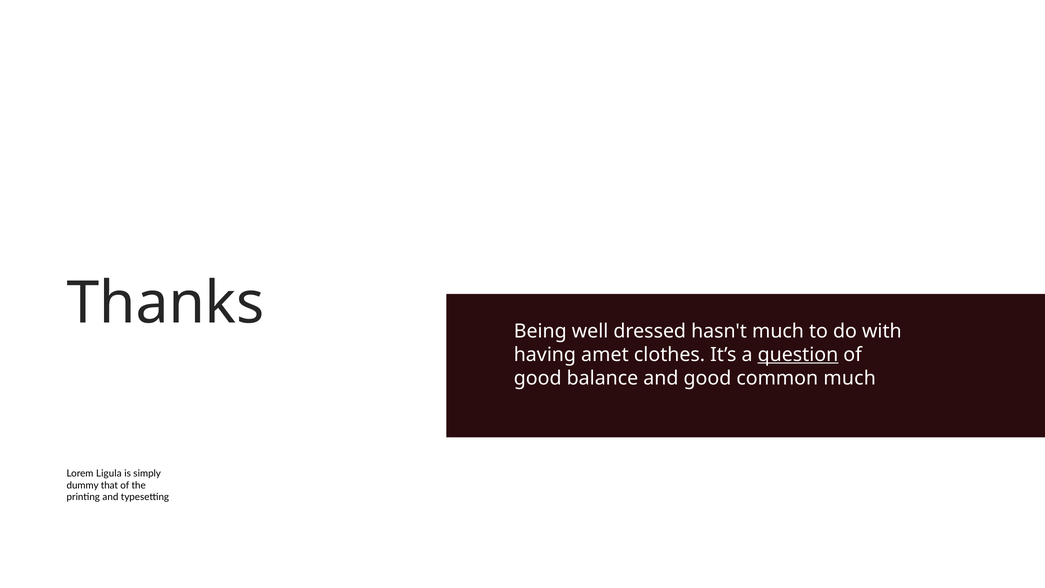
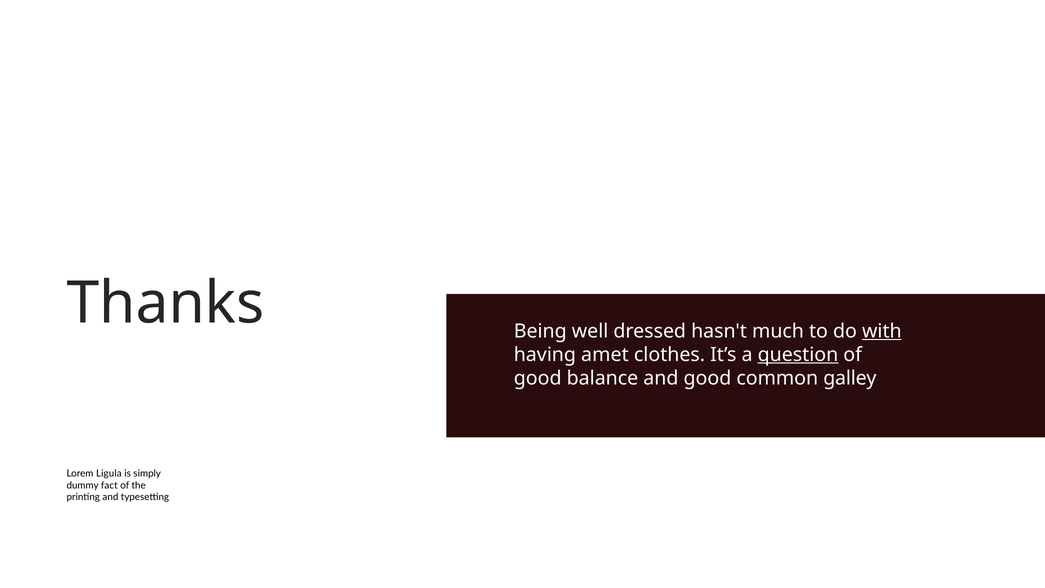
with underline: none -> present (882, 331)
common much: much -> galley (850, 378)
that: that -> fact (109, 485)
